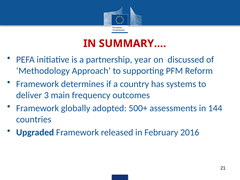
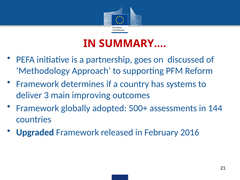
year: year -> goes (143, 60)
frequency: frequency -> improving (91, 95)
